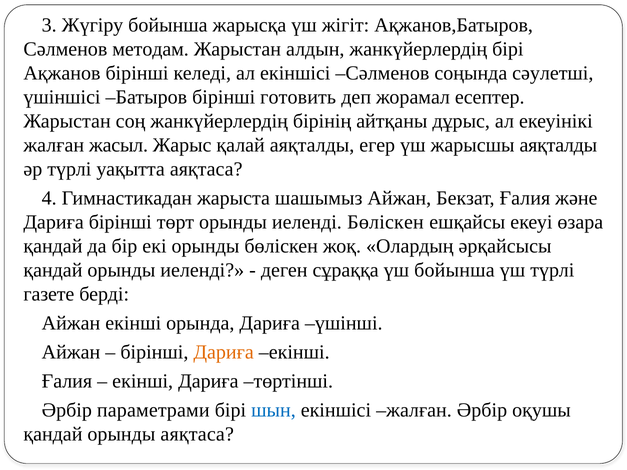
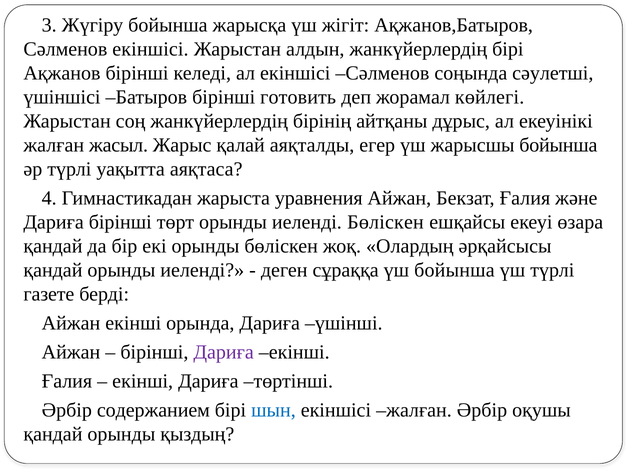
Сәлменов методам: методам -> екіншісі (150, 49)
есептер: есептер -> көйлегі (490, 97)
жарысшы аяқталды: аяқталды -> бойынша (558, 145)
шашымыз: шашымыз -> уравнения (319, 198)
Дариға colour: orange -> purple (224, 352)
параметрами: параметрами -> содержанием (153, 411)
орынды аяқтаса: аяқтаса -> қыздың (197, 435)
